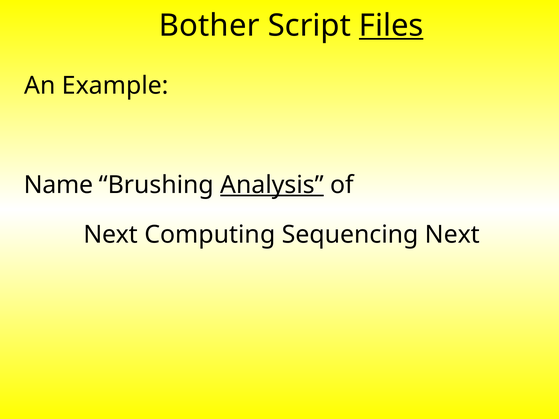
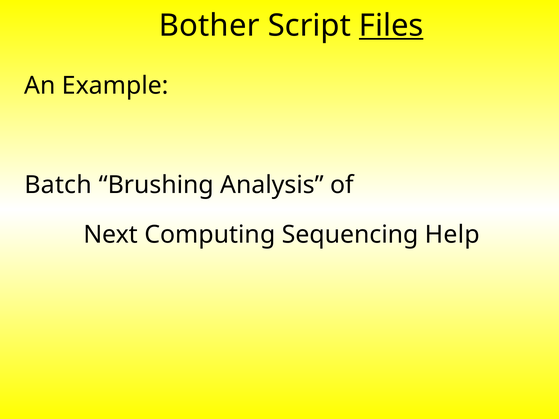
Name: Name -> Batch (58, 185)
Analysis underline: present -> none (272, 185)
Sequencing Next: Next -> Help (452, 235)
